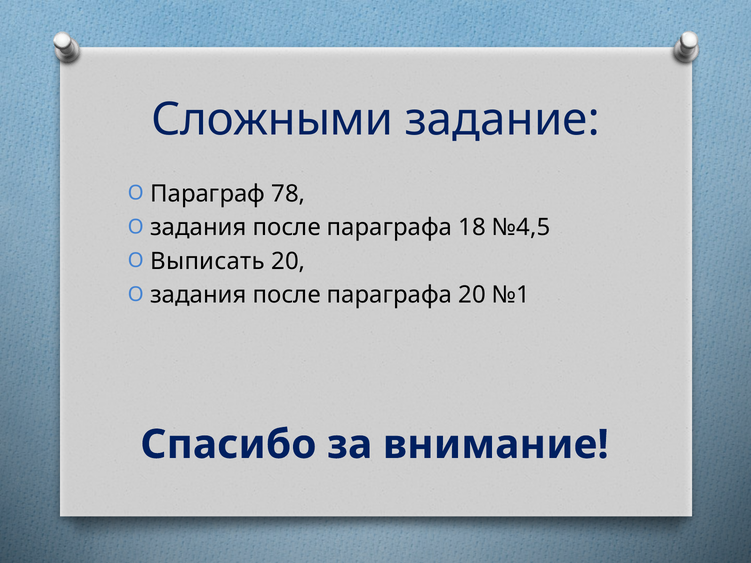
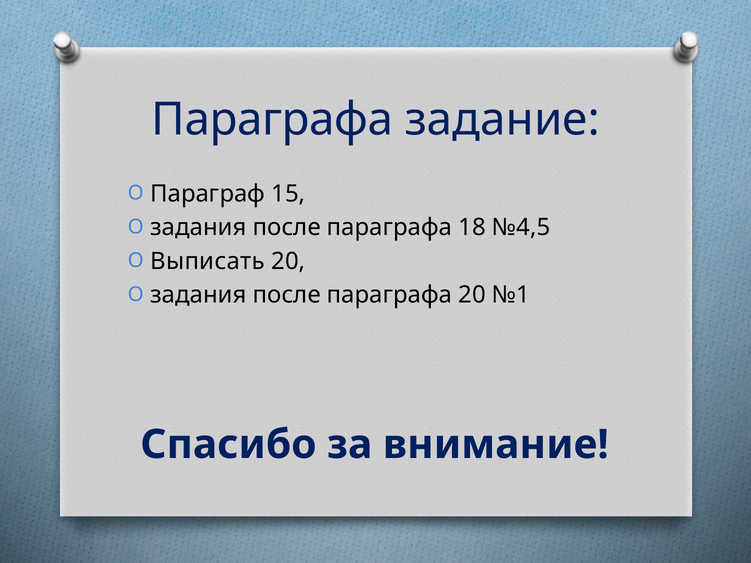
Сложными: Сложными -> Параграфа (272, 120)
78: 78 -> 15 (288, 194)
